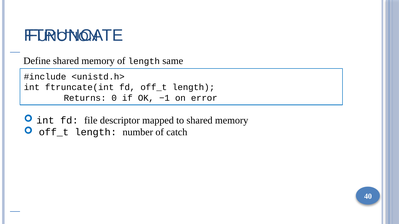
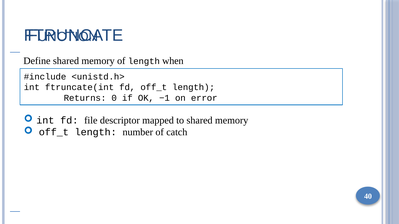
same: same -> when (173, 61)
